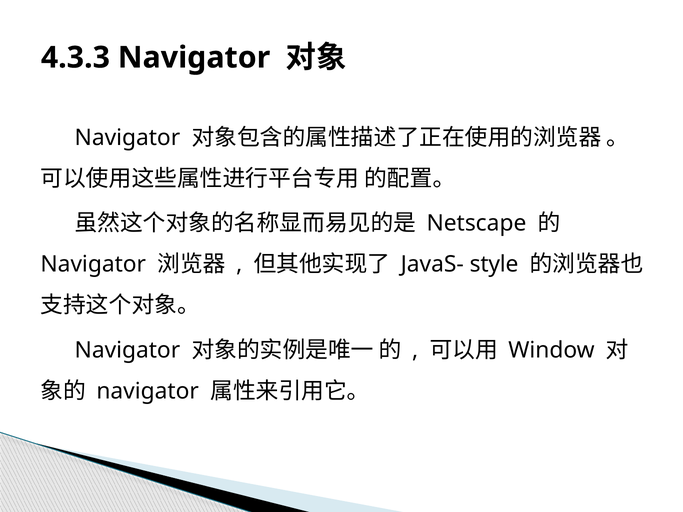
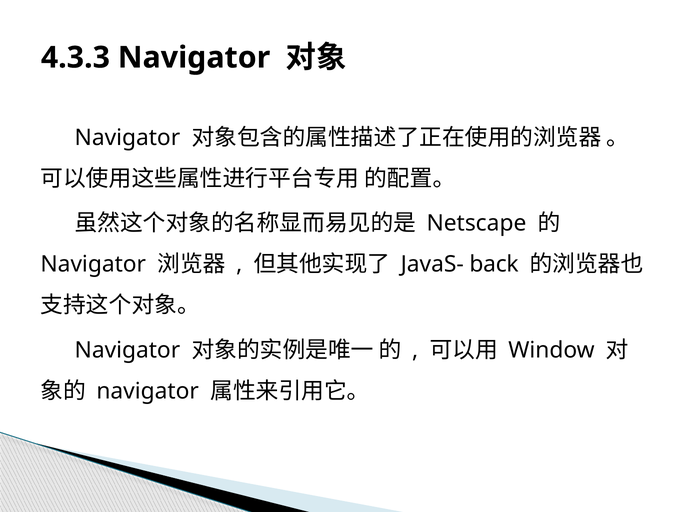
style: style -> back (494, 265)
